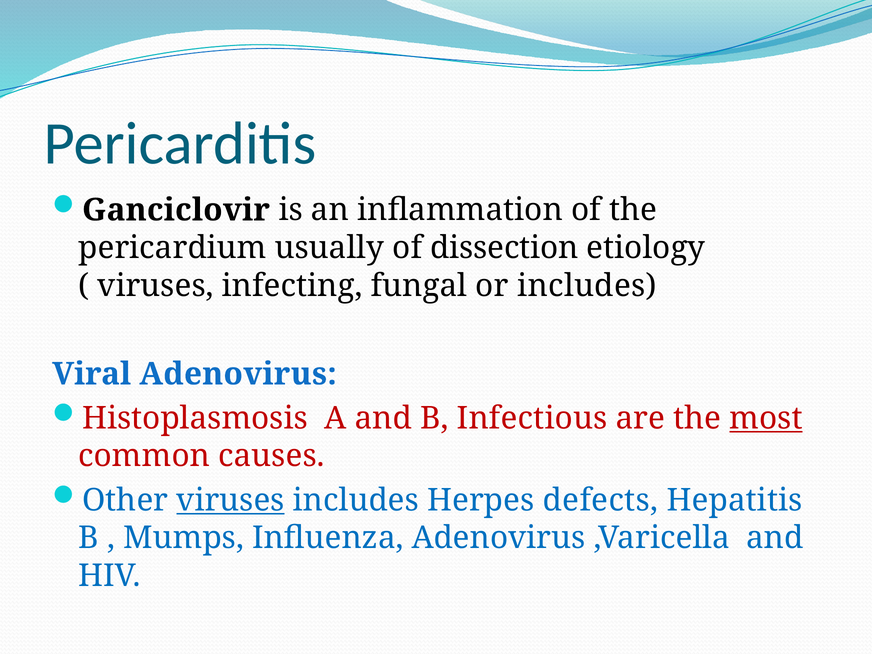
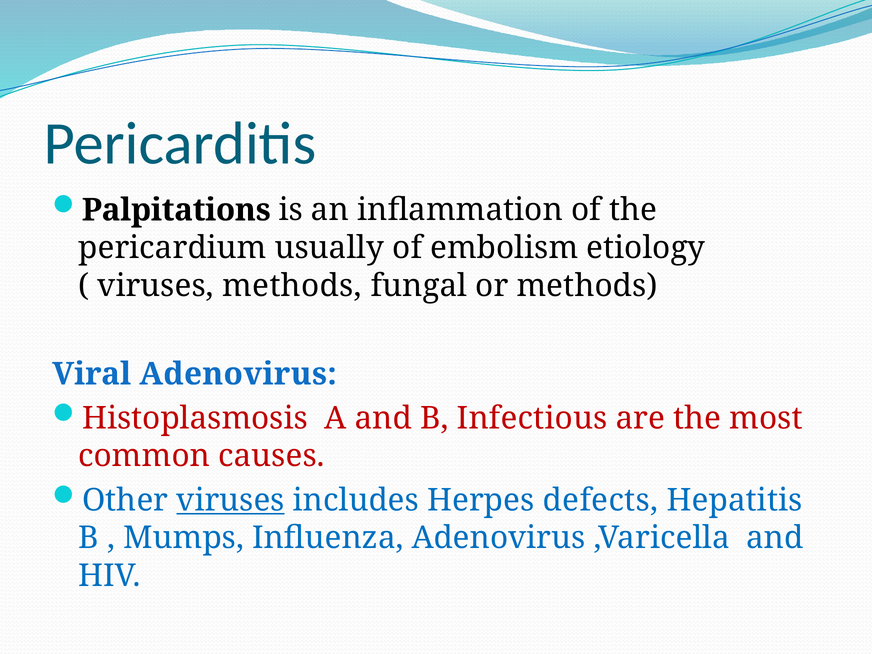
Ganciclovir: Ganciclovir -> Palpitations (176, 210)
dissection: dissection -> embolism (504, 248)
viruses infecting: infecting -> methods (292, 286)
or includes: includes -> methods (587, 286)
most underline: present -> none (766, 418)
